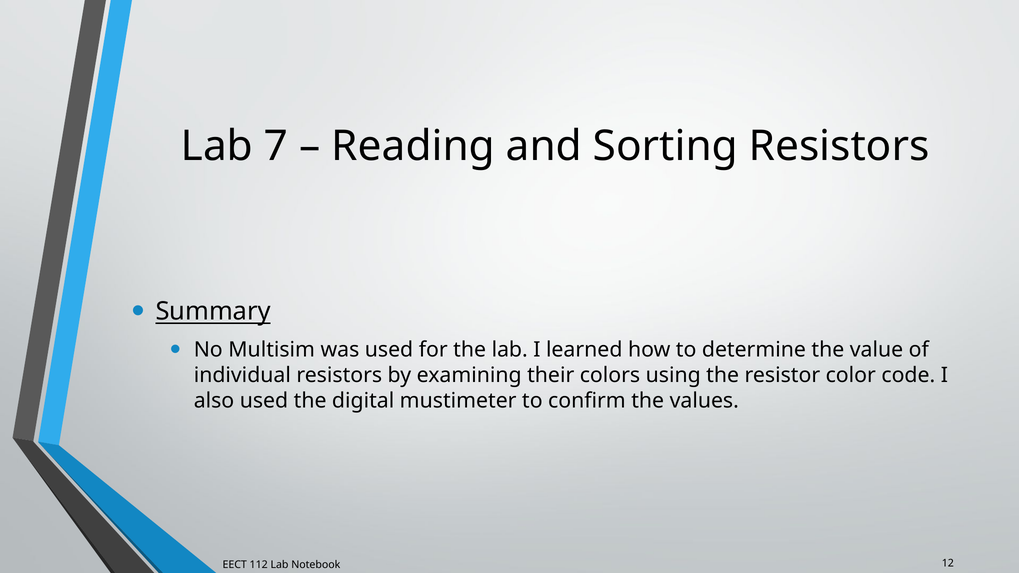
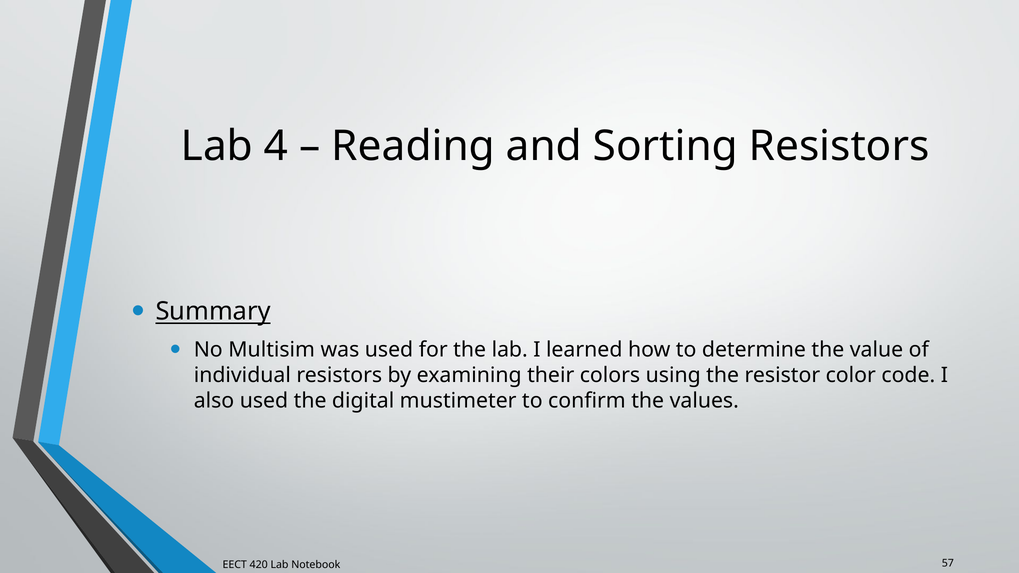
7: 7 -> 4 (276, 146)
112: 112 -> 420 (259, 565)
12: 12 -> 57 (948, 564)
